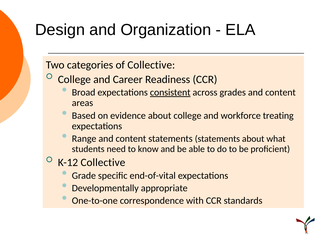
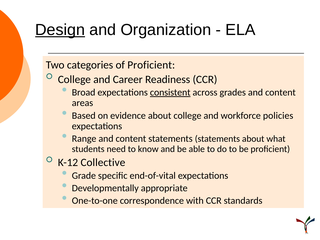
Design underline: none -> present (60, 30)
of Collective: Collective -> Proficient (151, 65)
treating: treating -> policies (278, 116)
